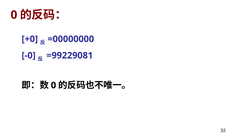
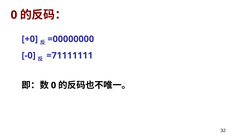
=99229081: =99229081 -> =71111111 (70, 56)
